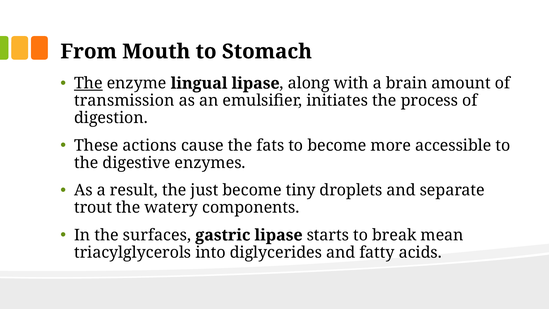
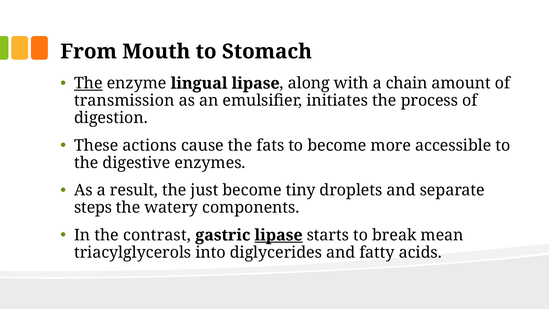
brain: brain -> chain (407, 83)
trout: trout -> steps (93, 208)
surfaces: surfaces -> contrast (157, 235)
lipase underline: none -> present (279, 235)
